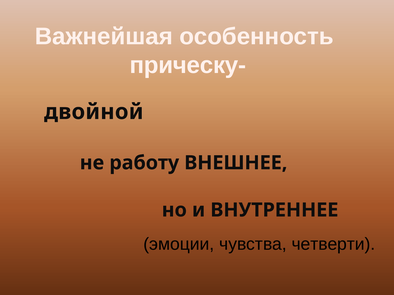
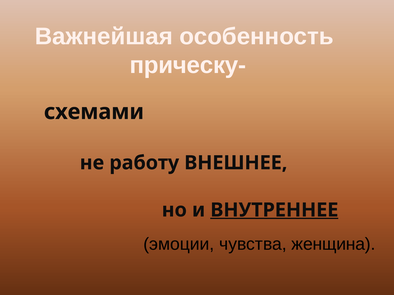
двойной: двойной -> схемами (94, 112)
ВНУТРЕННЕЕ underline: none -> present (274, 210)
четверти: четверти -> женщина (333, 245)
